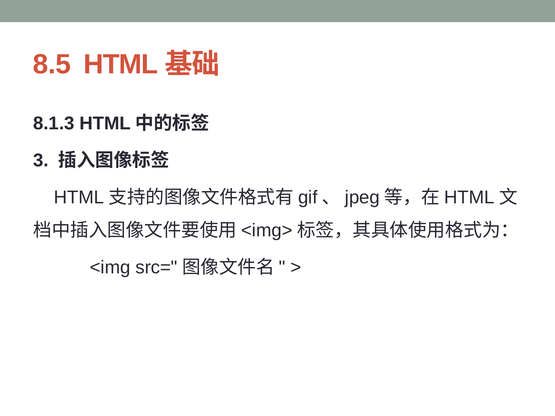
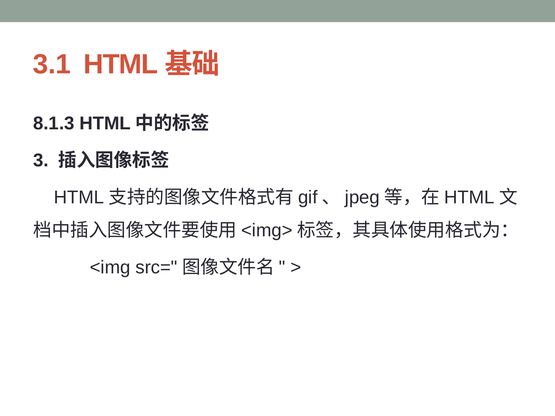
8.5: 8.5 -> 3.1 (52, 64)
